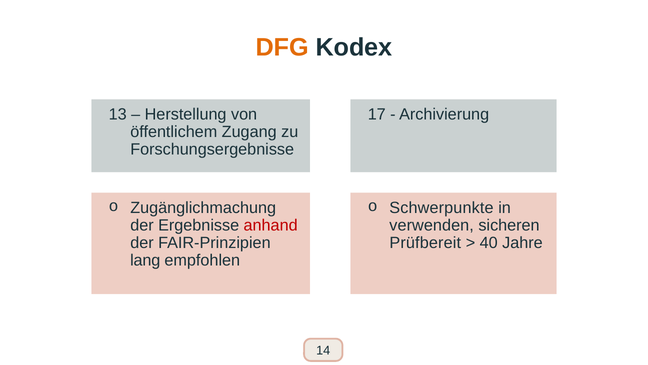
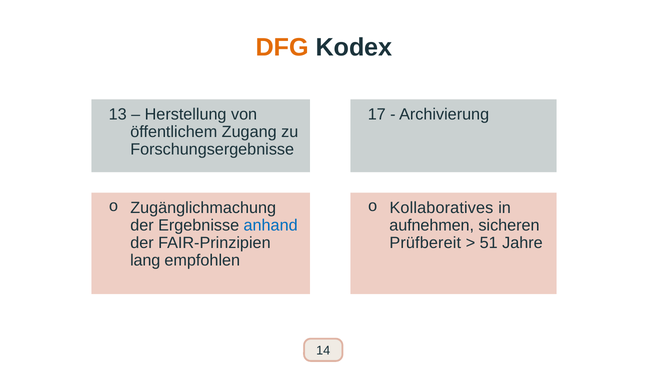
Schwerpunkte: Schwerpunkte -> Kollaboratives (441, 208)
anhand colour: red -> blue (271, 225)
verwenden: verwenden -> aufnehmen (432, 225)
40: 40 -> 51 (489, 243)
